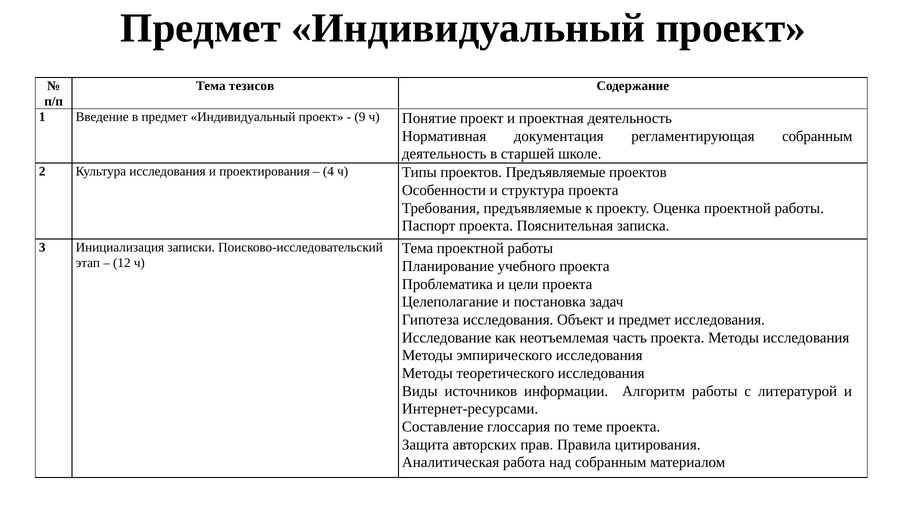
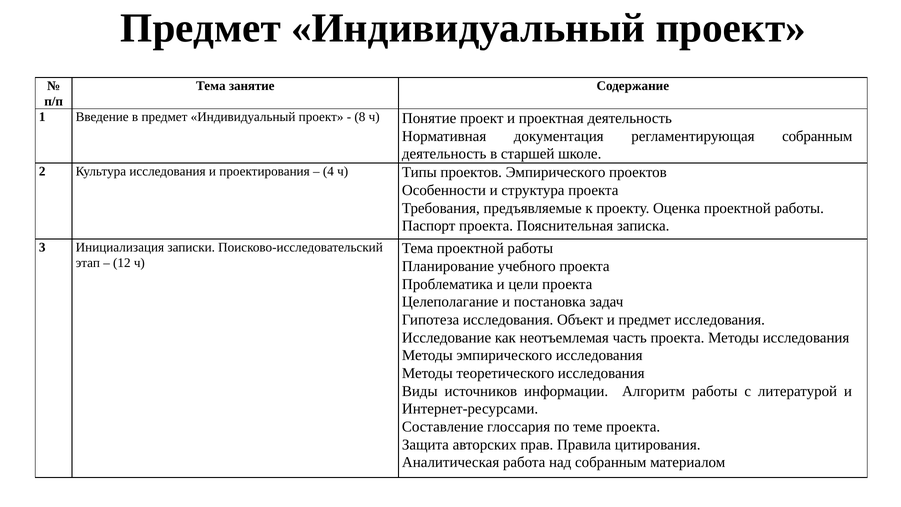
тезисов: тезисов -> занятие (252, 86)
9: 9 -> 8 (360, 117)
проектов Предъявляемые: Предъявляемые -> Эмпирического (556, 172)
